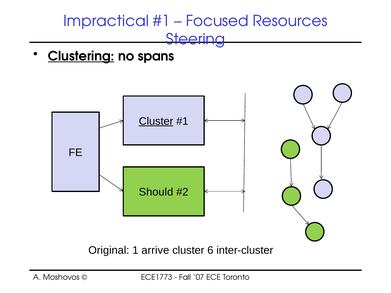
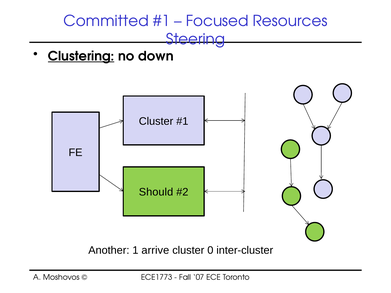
Impractical: Impractical -> Committed (106, 21)
spans: spans -> down (156, 56)
Cluster underline: present -> none (156, 121)
Original: Original -> Another (109, 250)
6: 6 -> 0 (210, 250)
